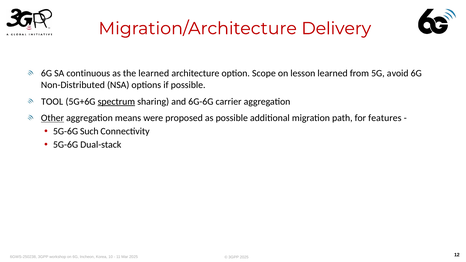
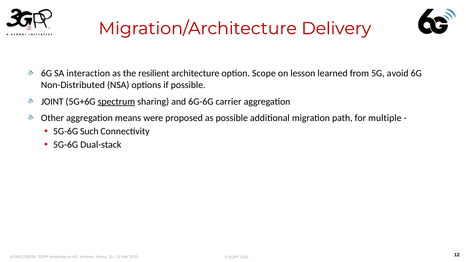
continuous: continuous -> interaction (88, 73)
the learned: learned -> resilient (154, 73)
TOOL: TOOL -> JOINT (52, 102)
Other underline: present -> none (52, 118)
features: features -> multiple (385, 118)
